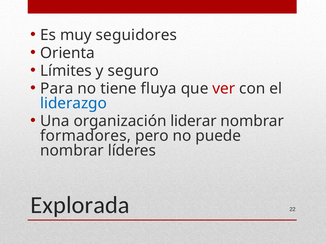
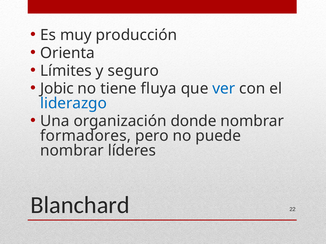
seguidores: seguidores -> producción (136, 35)
Para: Para -> Jobic (57, 89)
ver colour: red -> blue (224, 89)
liderar: liderar -> donde (194, 121)
Explorada: Explorada -> Blanchard (80, 205)
